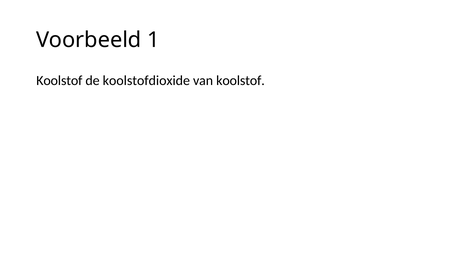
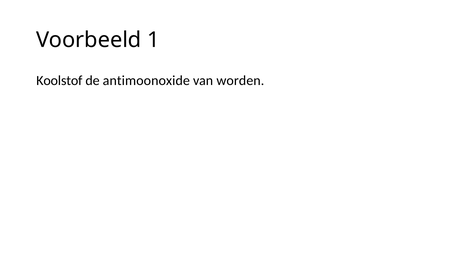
koolstofdioxide: koolstofdioxide -> antimoonoxide (146, 80)
van koolstof: koolstof -> worden (240, 80)
